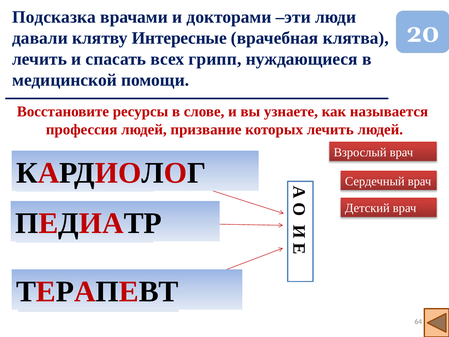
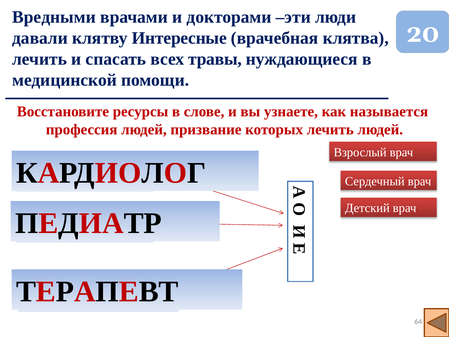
Подсказка: Подсказка -> Вредными (54, 17)
грипп: грипп -> травы (215, 59)
